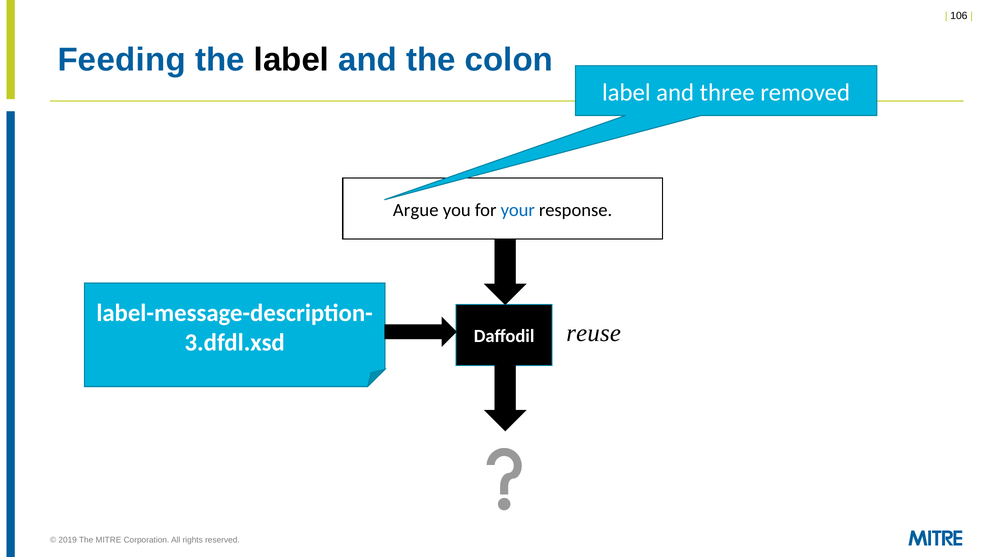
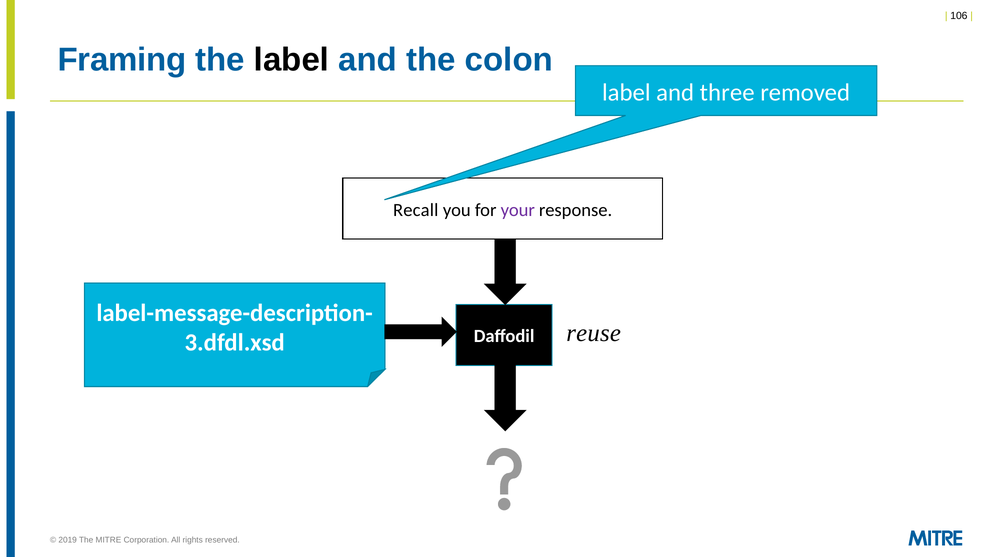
Feeding: Feeding -> Framing (122, 60)
Argue: Argue -> Recall (416, 210)
your colour: blue -> purple (518, 210)
